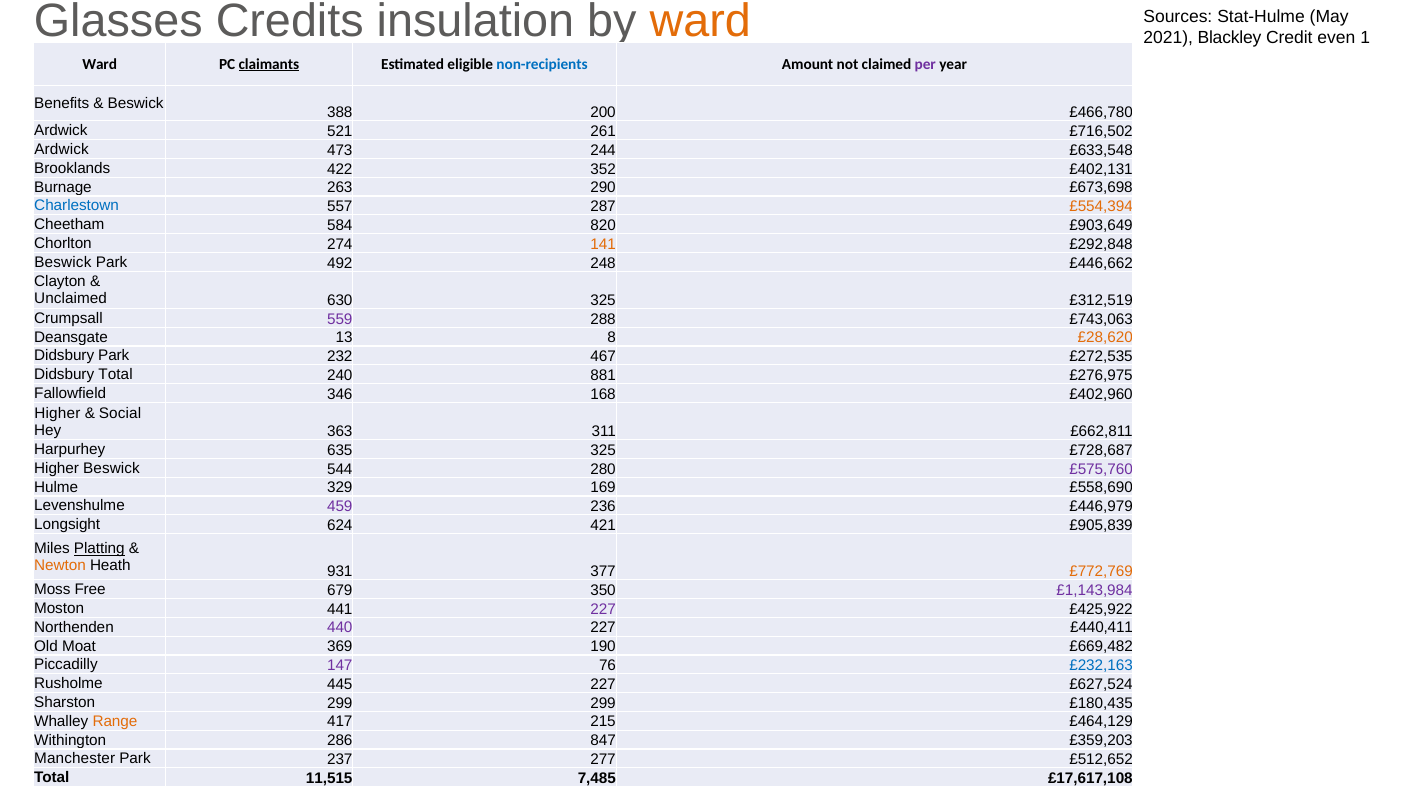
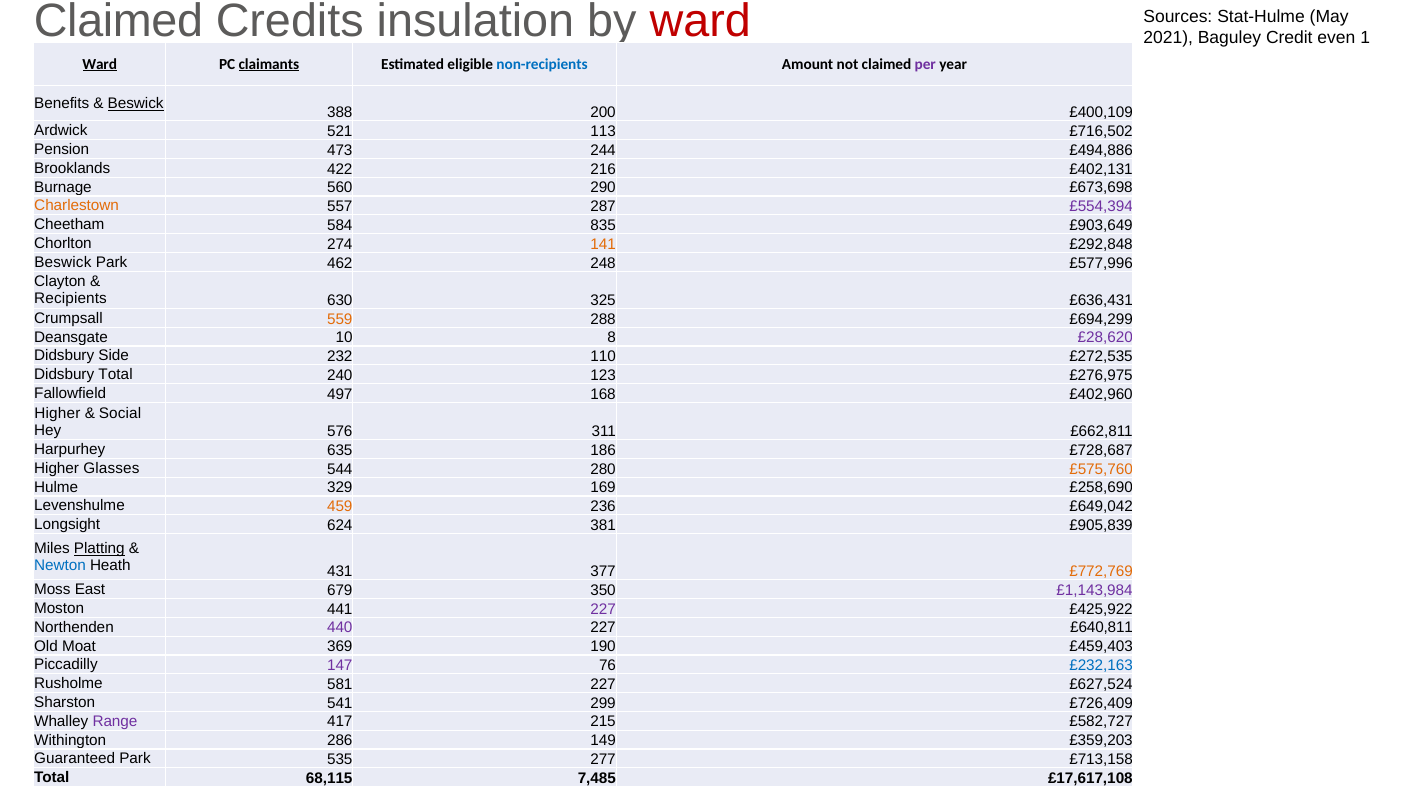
Glasses: Glasses -> Claimed (118, 21)
ward colour: orange -> red (700, 21)
Blackley: Blackley -> Baguley (1229, 38)
Ward underline: none -> present (100, 64)
Beswick underline: none -> present (136, 104)
£466,780: £466,780 -> £400,109 (1101, 113)
261: 261 -> 113 (603, 131)
Ardwick: Ardwick -> Pension (62, 149)
£633,548: £633,548 -> £494,886 (1101, 150)
352: 352 -> 216 (603, 169)
263: 263 -> 560 (340, 188)
Charlestown colour: blue -> orange (77, 206)
£554,394 colour: orange -> purple (1101, 206)
820: 820 -> 835 (603, 225)
492: 492 -> 462 (340, 263)
£446,662: £446,662 -> £577,996 (1101, 263)
Unclaimed: Unclaimed -> Recipients (71, 299)
£312,519: £312,519 -> £636,431 (1101, 300)
559 colour: purple -> orange (340, 319)
£743,063: £743,063 -> £694,299 (1101, 319)
13: 13 -> 10 (344, 338)
£28,620 colour: orange -> purple (1105, 338)
Didsbury Park: Park -> Side (114, 356)
467: 467 -> 110 (603, 356)
881: 881 -> 123 (603, 375)
346: 346 -> 497 (340, 394)
363: 363 -> 576 (340, 431)
635 325: 325 -> 186 (603, 450)
Higher Beswick: Beswick -> Glasses (111, 468)
£575,760 colour: purple -> orange (1101, 469)
£558,690: £558,690 -> £258,690 (1101, 488)
459 colour: purple -> orange (340, 506)
£446,979: £446,979 -> £649,042 (1101, 506)
421: 421 -> 381 (603, 525)
Newton colour: orange -> blue (60, 565)
931: 931 -> 431 (340, 571)
Free: Free -> East (90, 589)
£440,411: £440,411 -> £640,811 (1102, 628)
£669,482: £669,482 -> £459,403 (1101, 646)
445: 445 -> 581 (340, 684)
Sharston 299: 299 -> 541 (340, 703)
£180,435: £180,435 -> £726,409 (1101, 703)
Range colour: orange -> purple (115, 721)
£464,129: £464,129 -> £582,727 (1101, 722)
847: 847 -> 149 (603, 740)
Manchester: Manchester -> Guaranteed (75, 758)
237: 237 -> 535 (340, 759)
£512,652: £512,652 -> £713,158 (1101, 759)
11,515: 11,515 -> 68,115 (329, 778)
